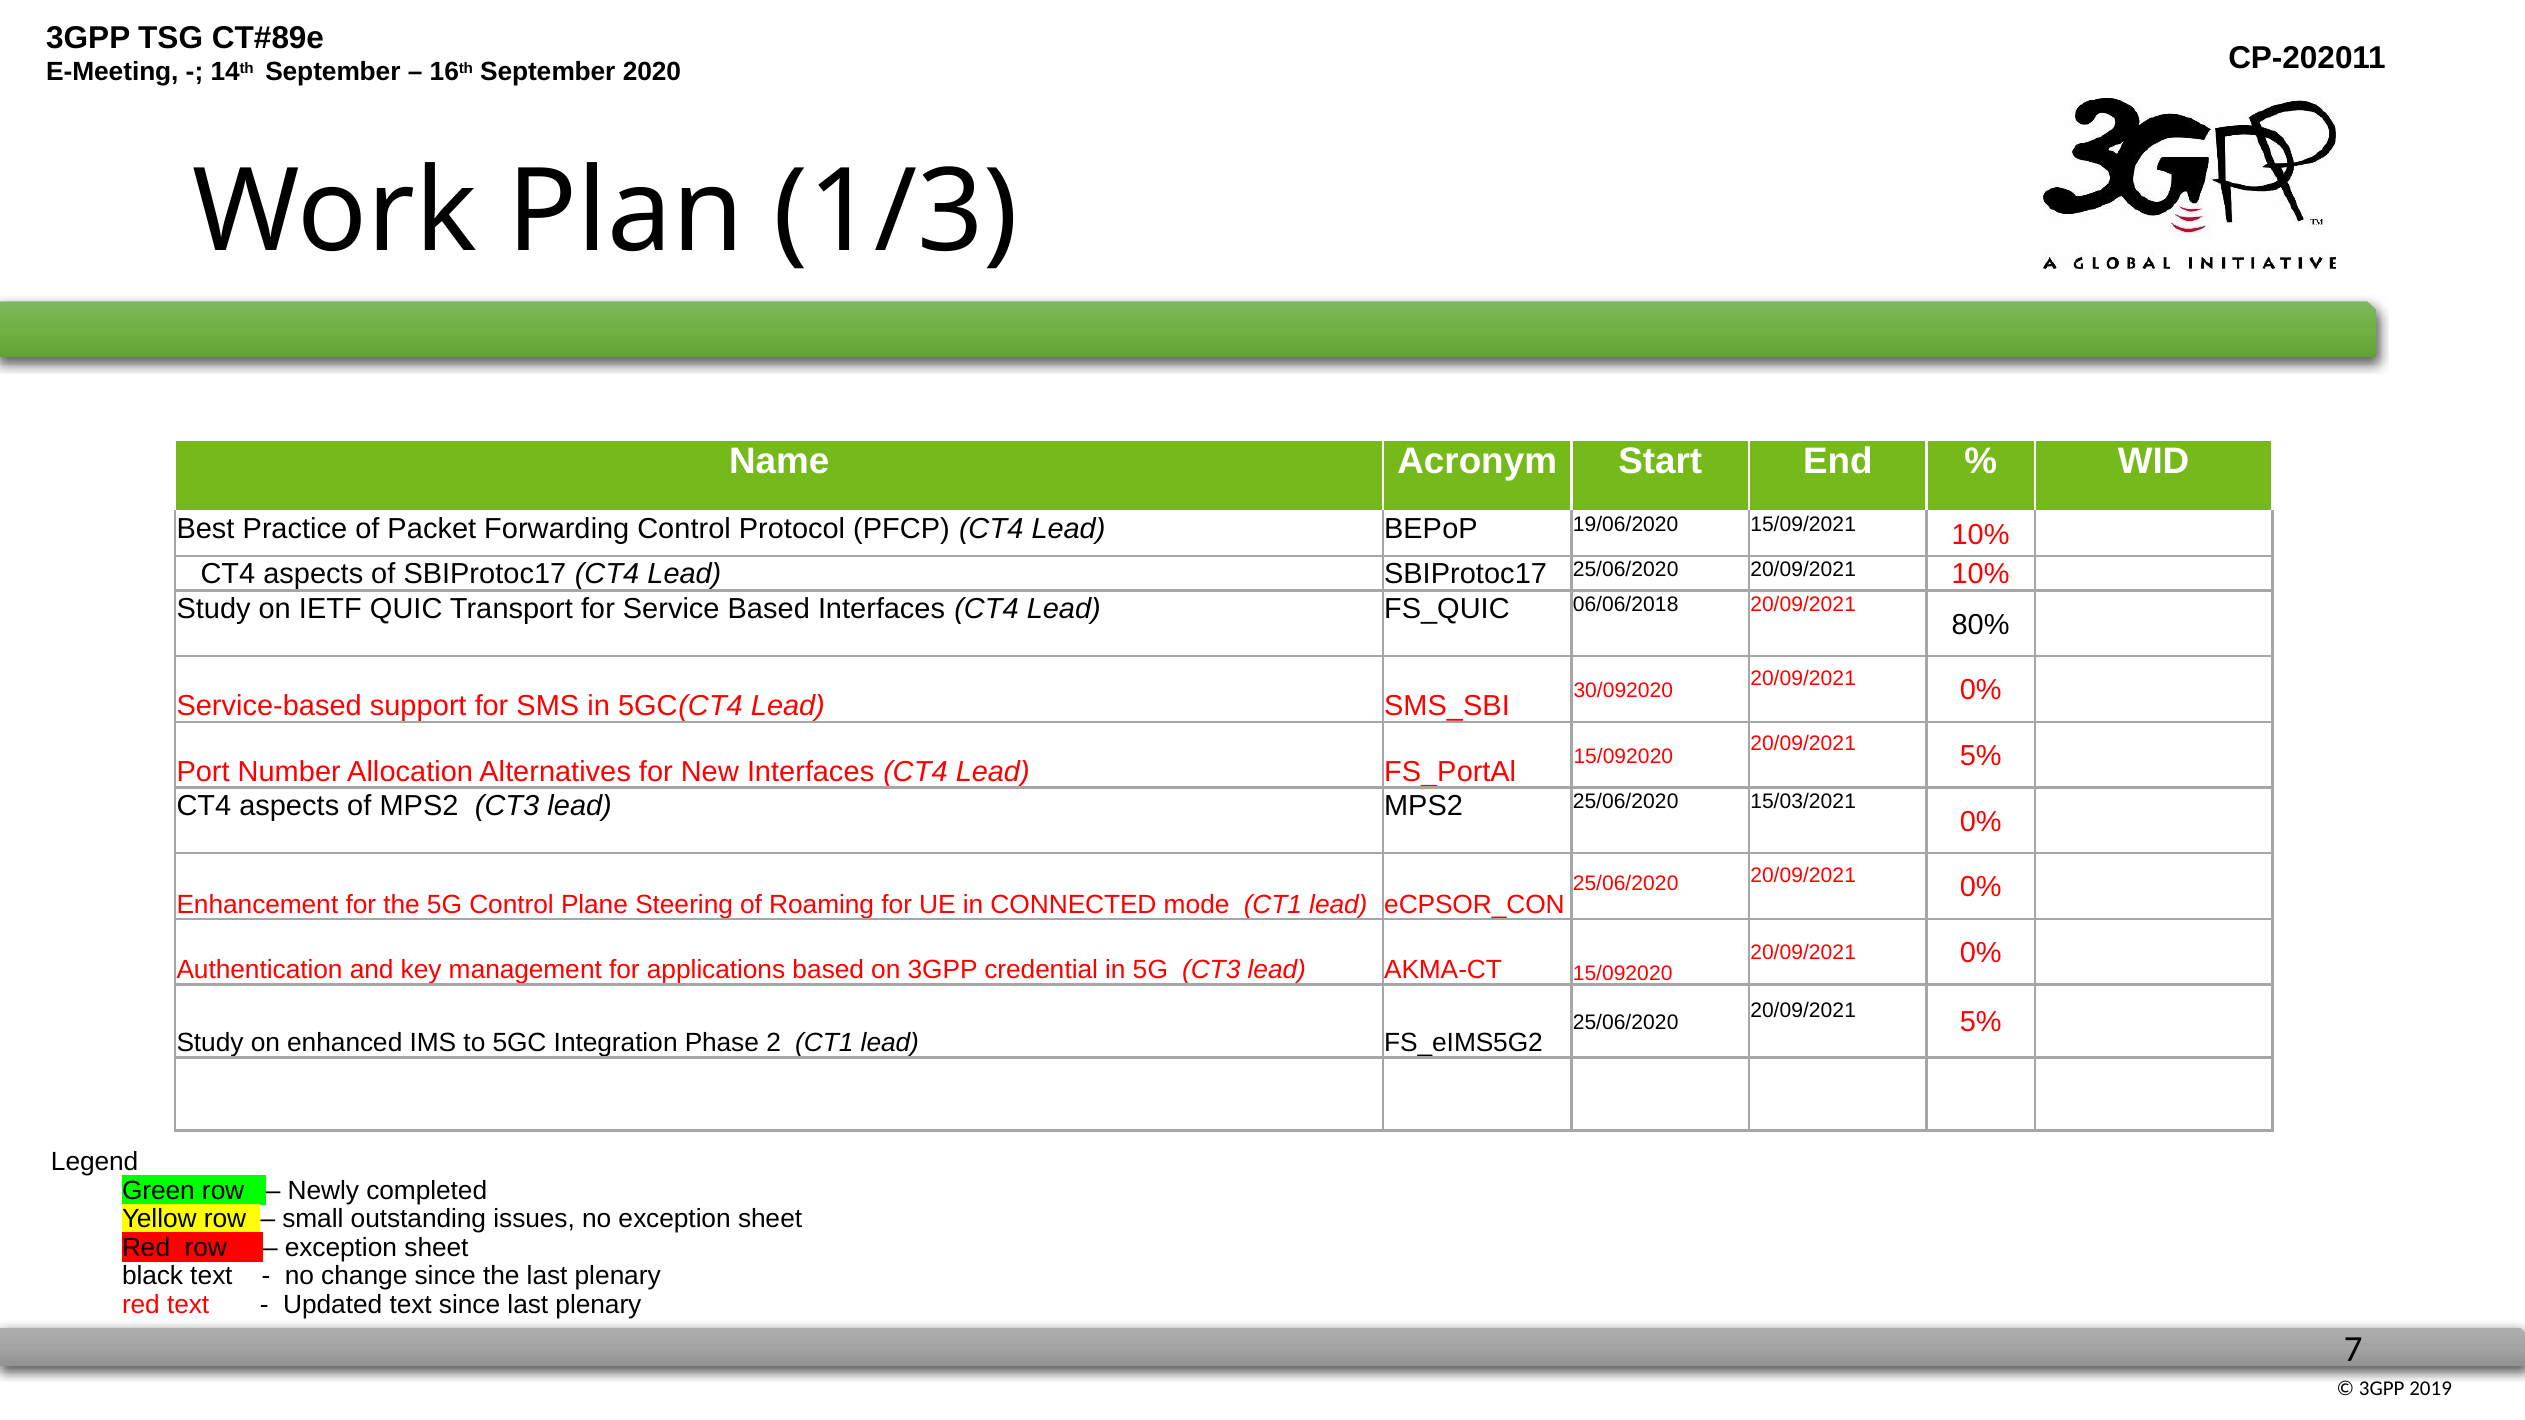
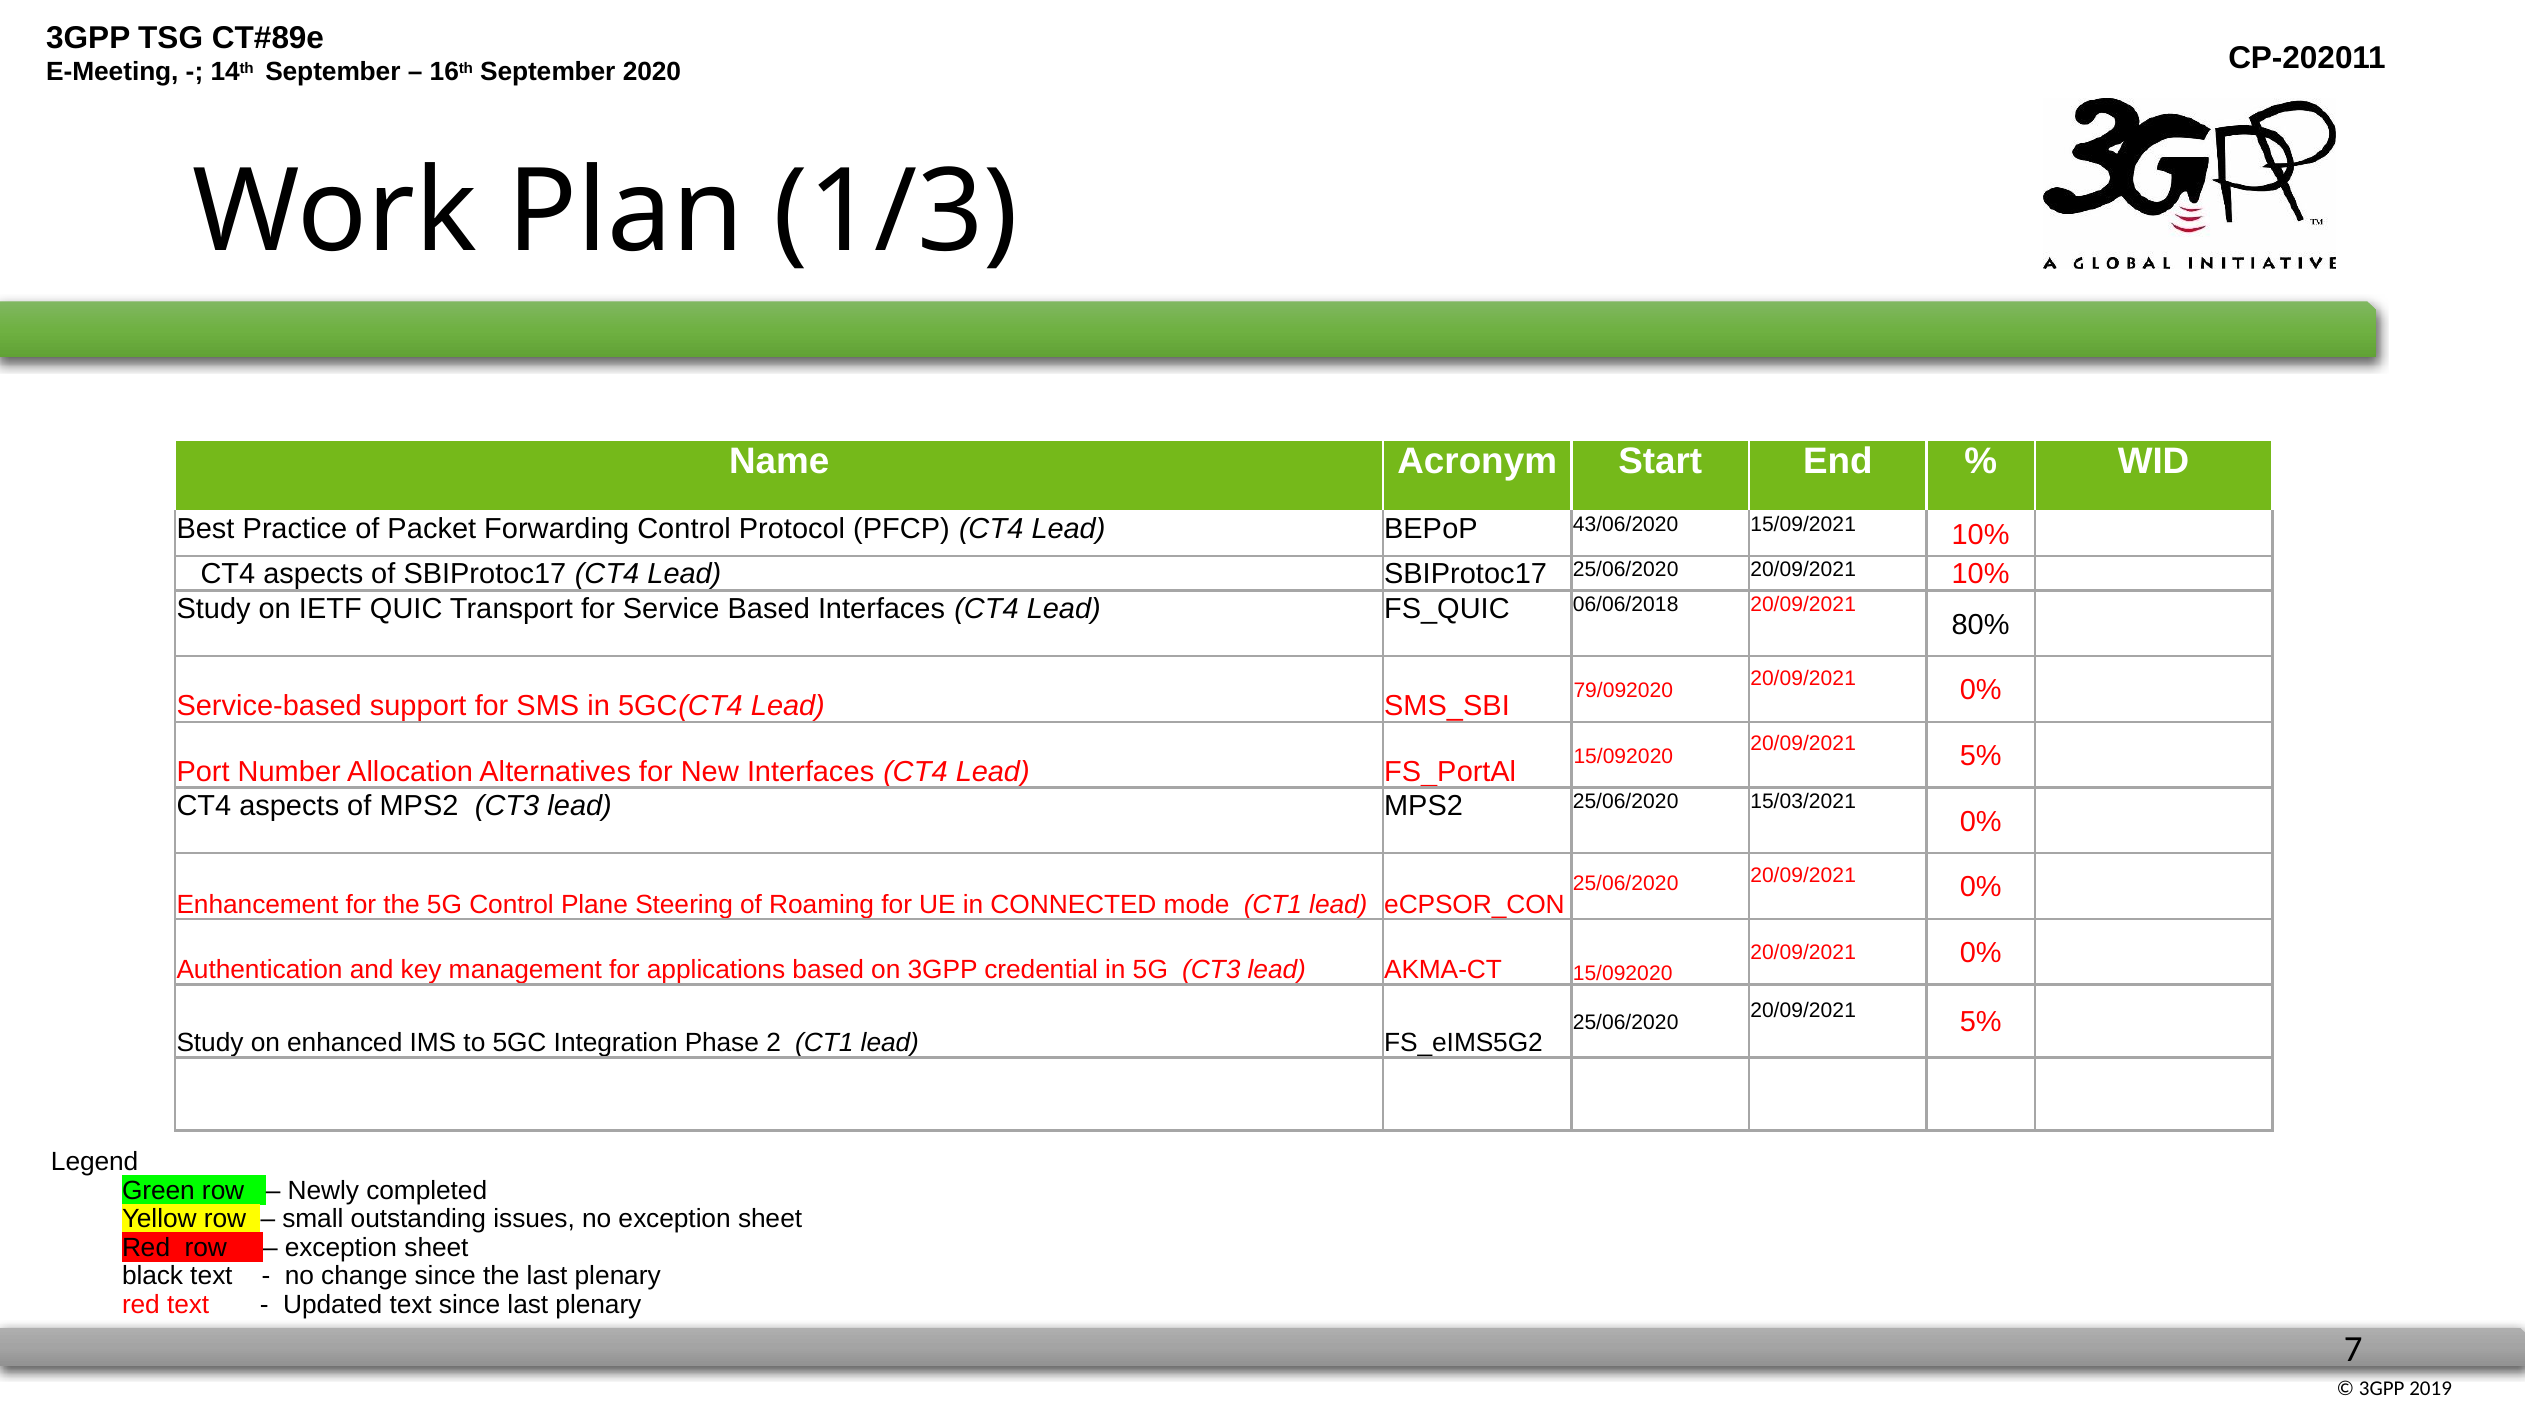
19/06/2020: 19/06/2020 -> 43/06/2020 (1626, 525)
30/092020: 30/092020 -> 79/092020 (1623, 691)
